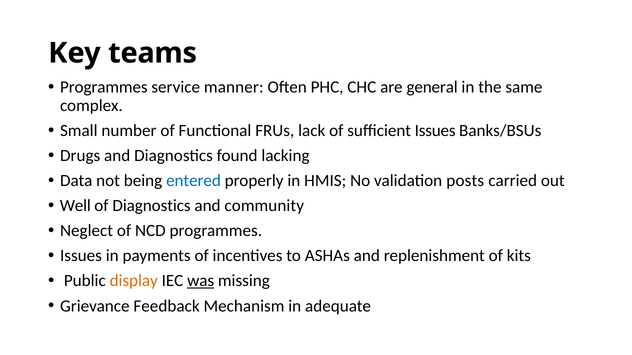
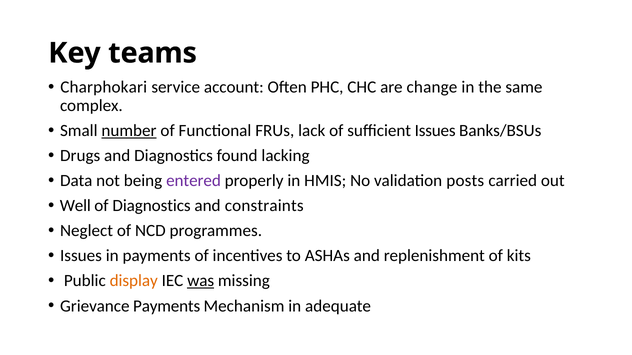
Programmes: Programmes -> Charphokari (104, 87)
manner: manner -> account (234, 87)
general: general -> change (432, 87)
number underline: none -> present (129, 131)
entered colour: blue -> purple (194, 181)
community: community -> constraints (264, 206)
Grievance Feedback: Feedback -> Payments (167, 306)
